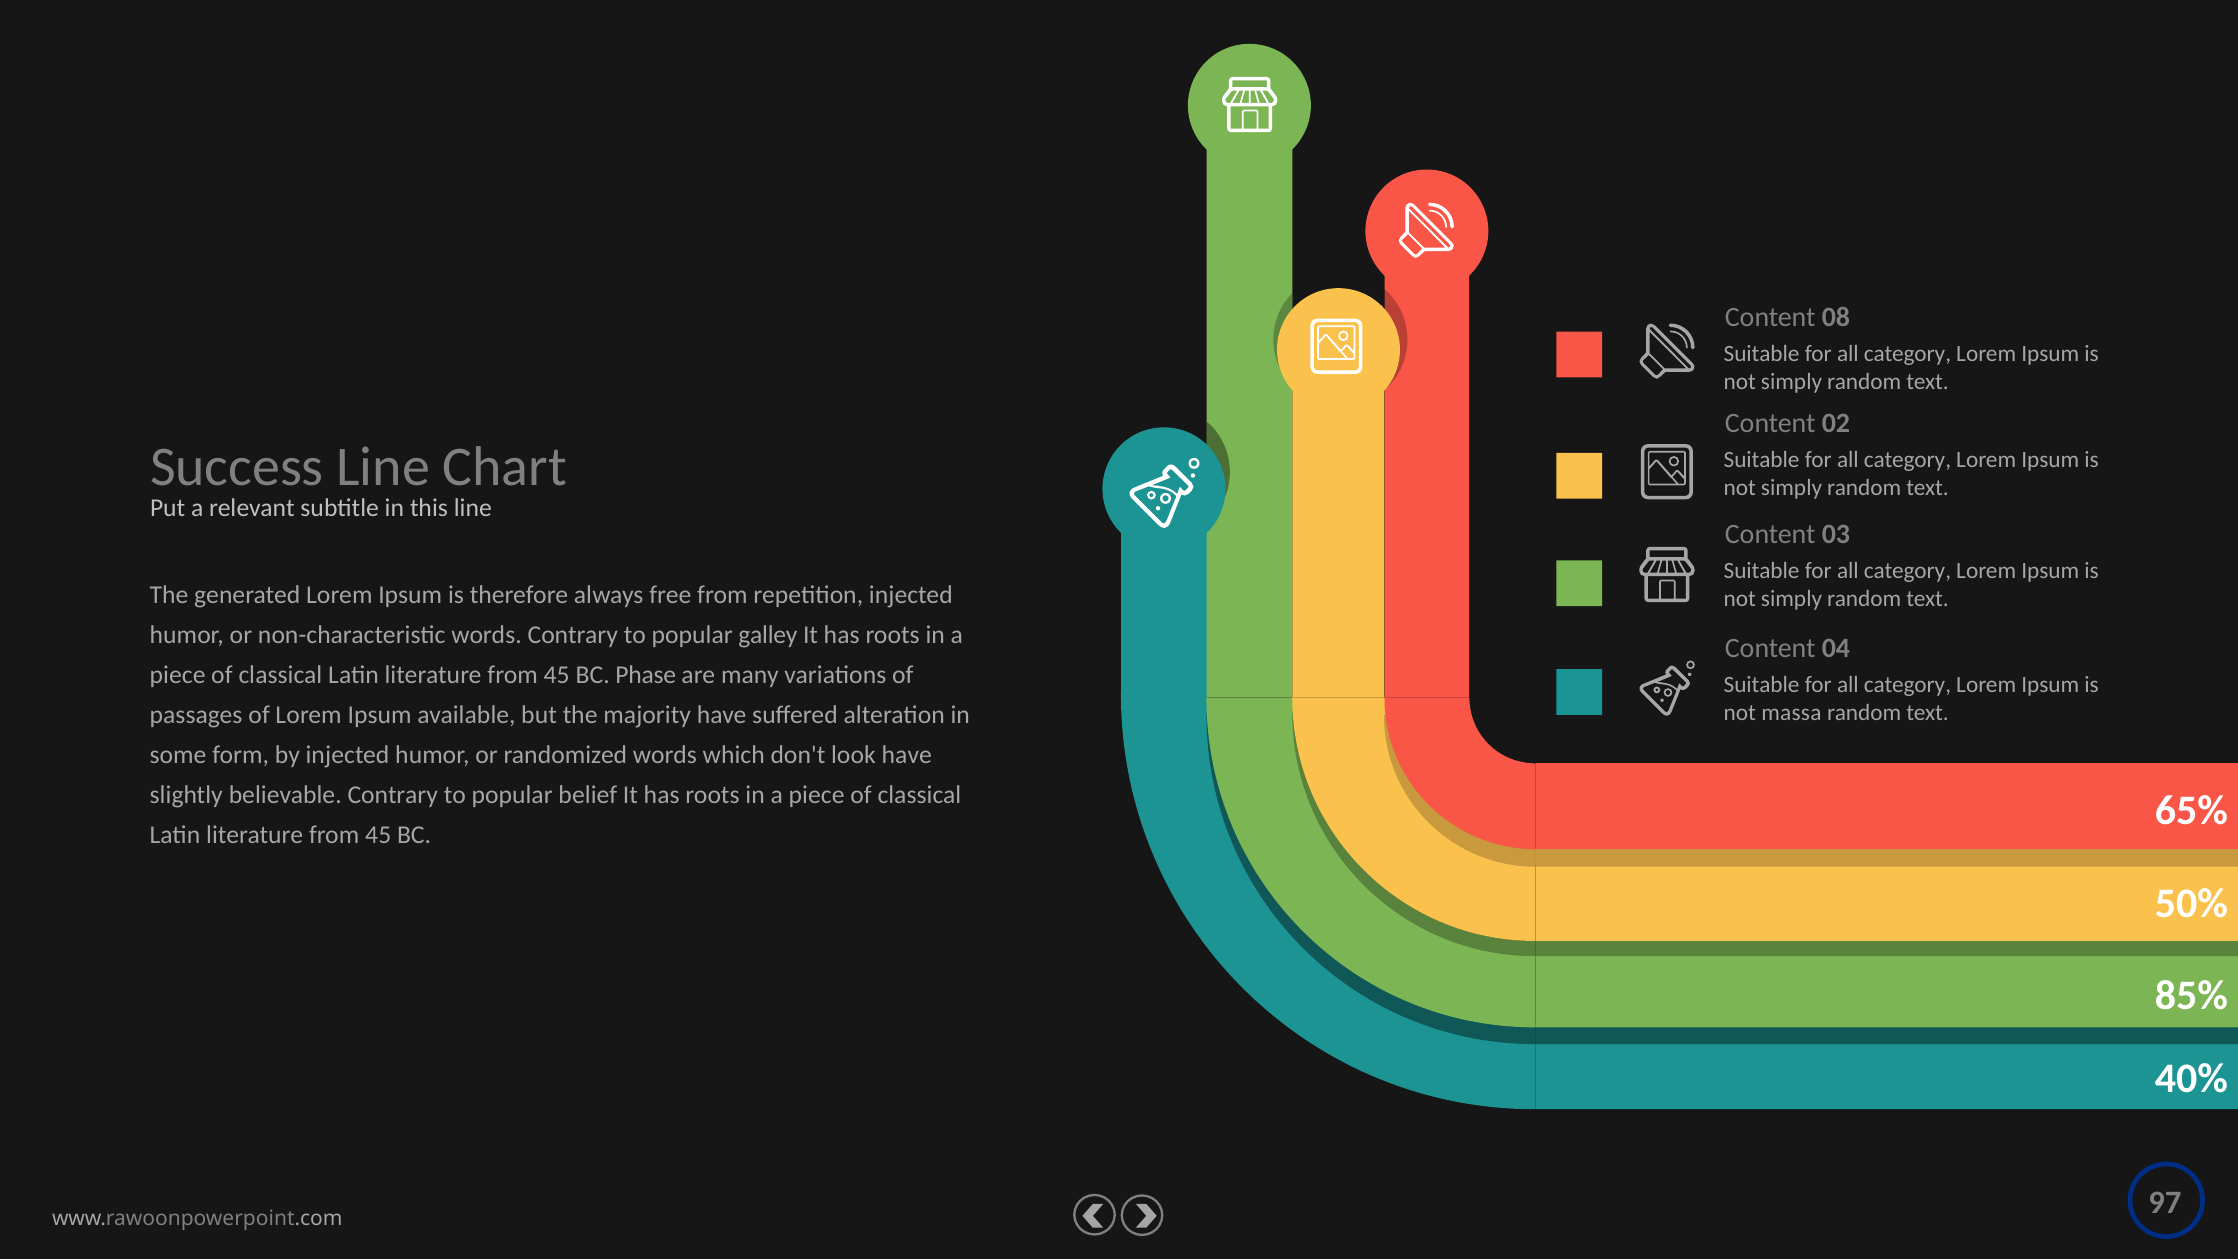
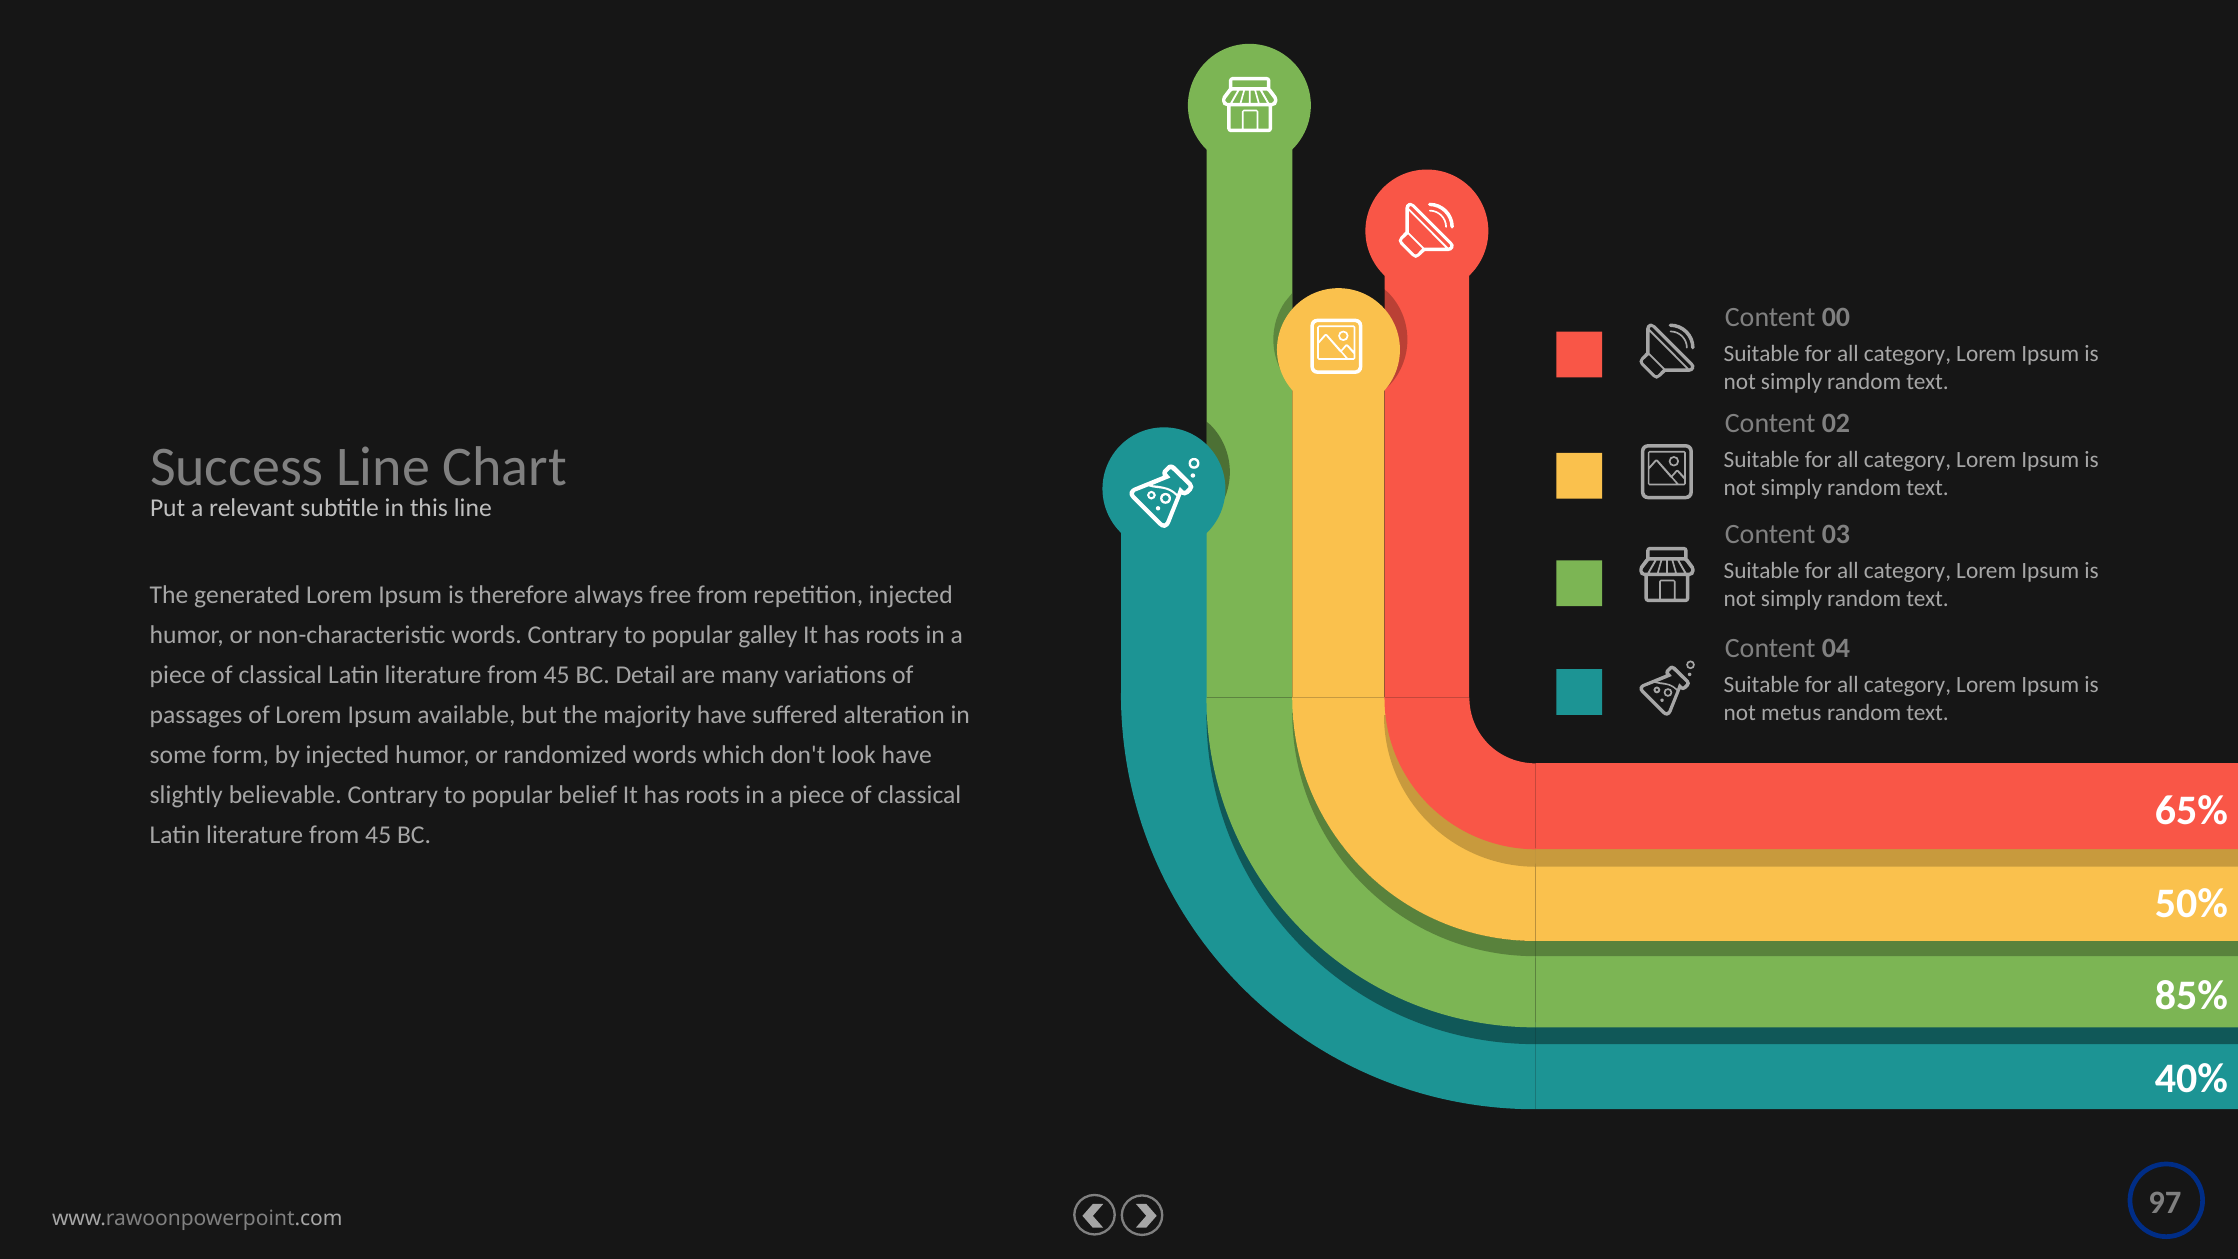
08: 08 -> 00 (1836, 317)
Phase: Phase -> Detail (646, 675)
massa: massa -> metus (1791, 712)
